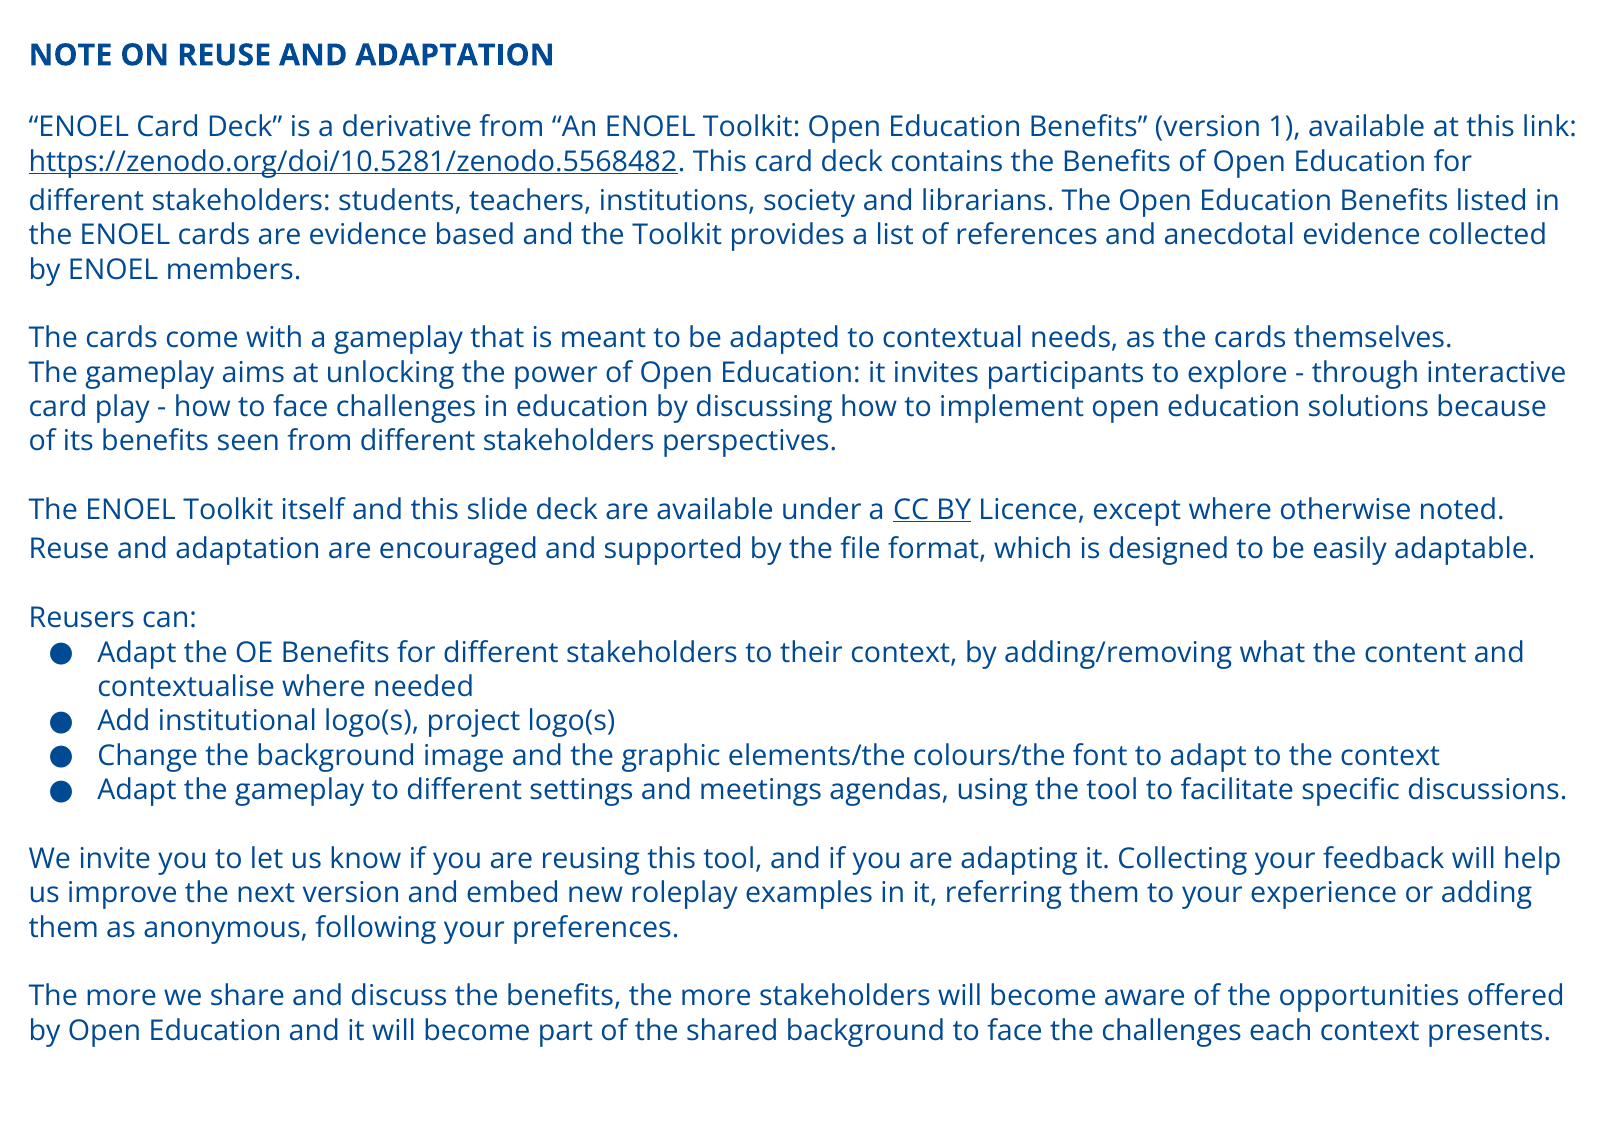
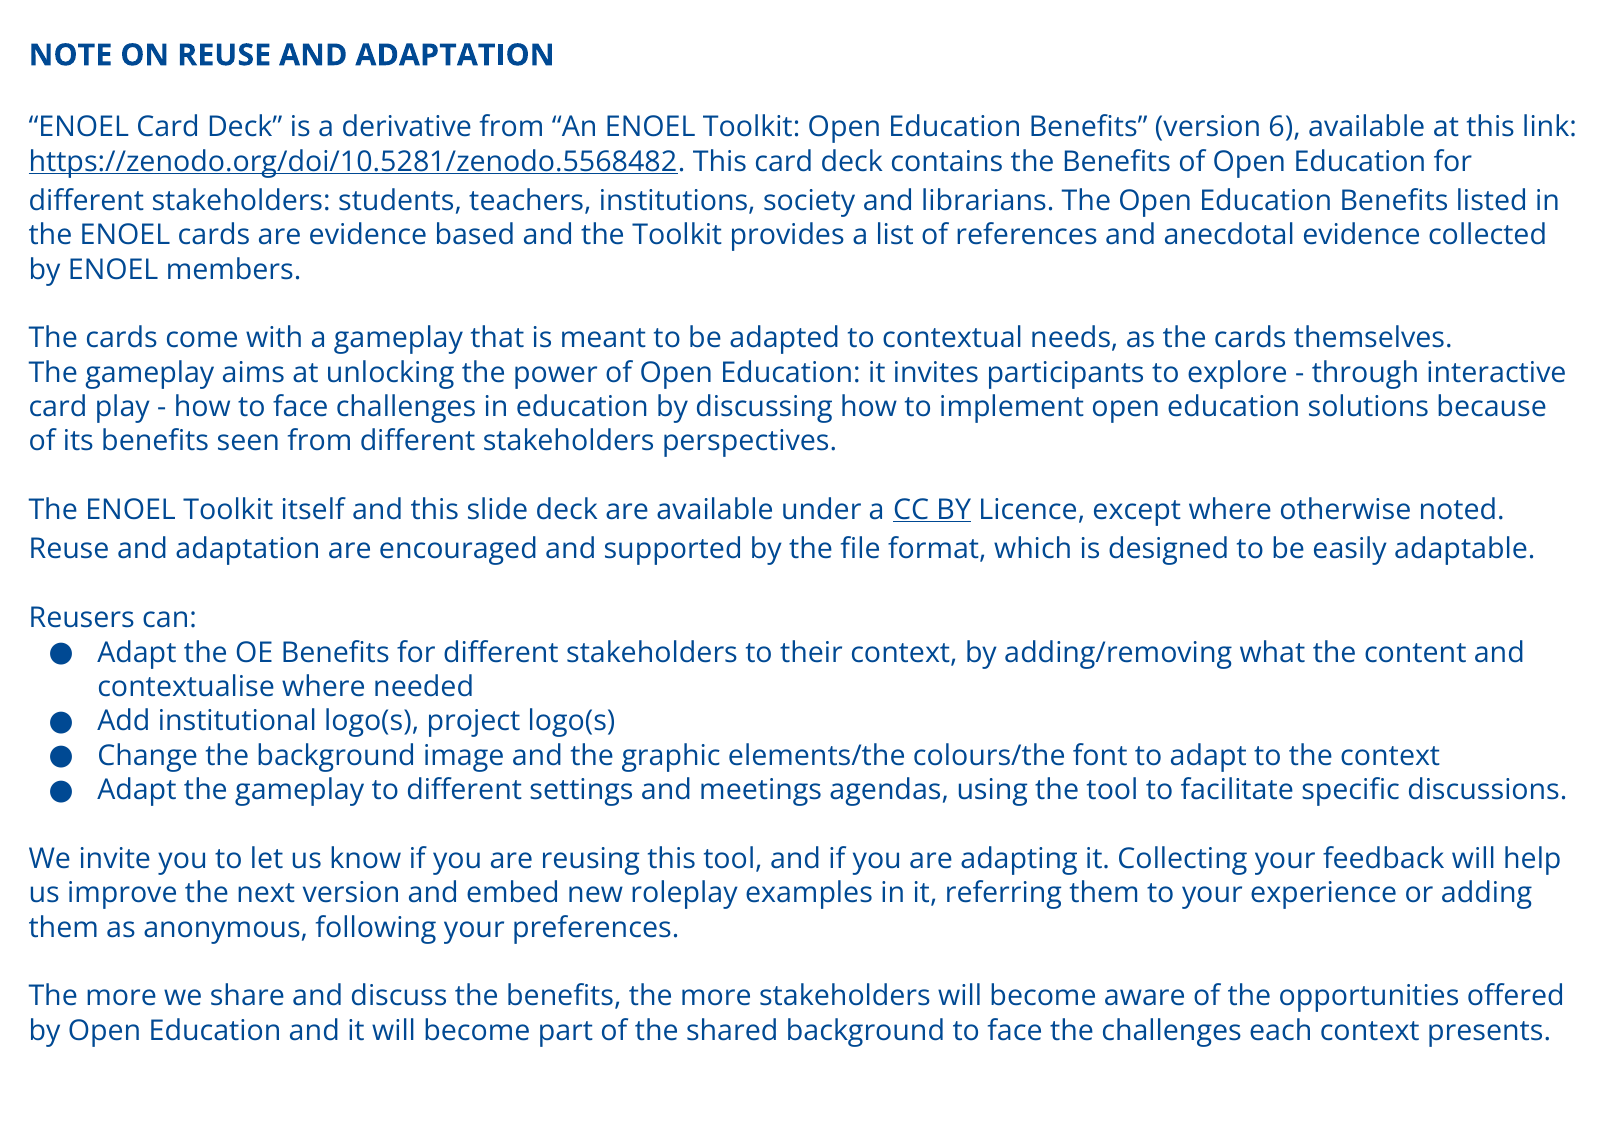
1: 1 -> 6 (1285, 127)
